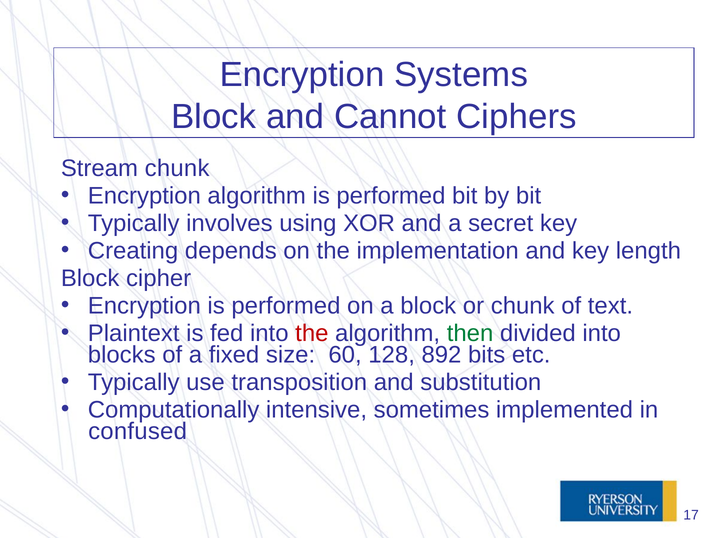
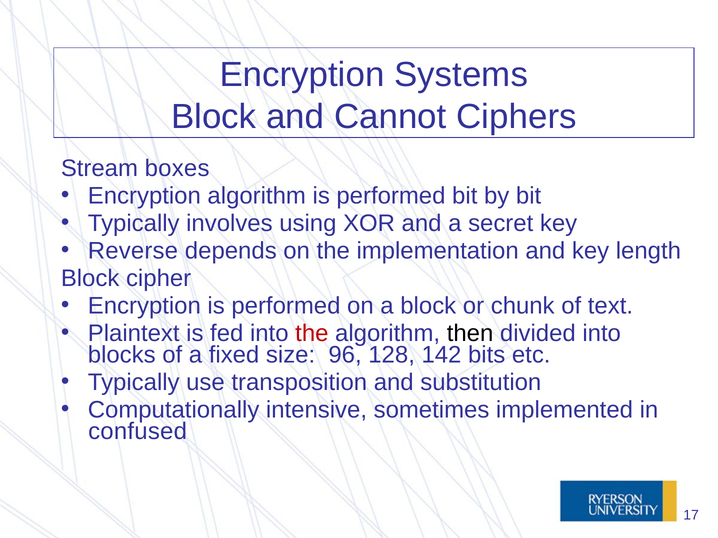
Stream chunk: chunk -> boxes (177, 169)
Creating: Creating -> Reverse (133, 251)
then colour: green -> black (470, 334)
60: 60 -> 96 (345, 355)
892: 892 -> 142 (441, 355)
